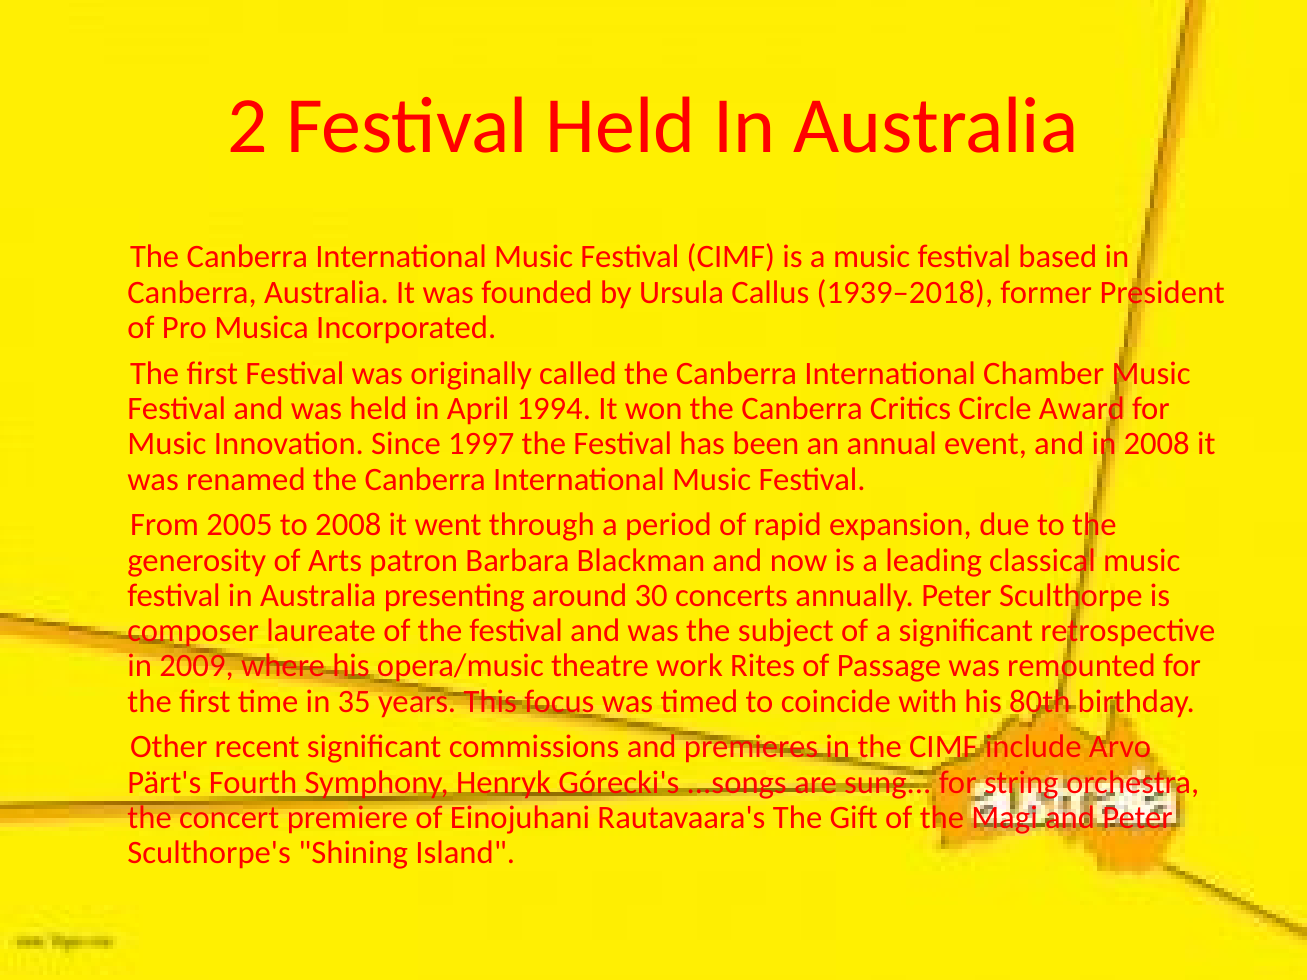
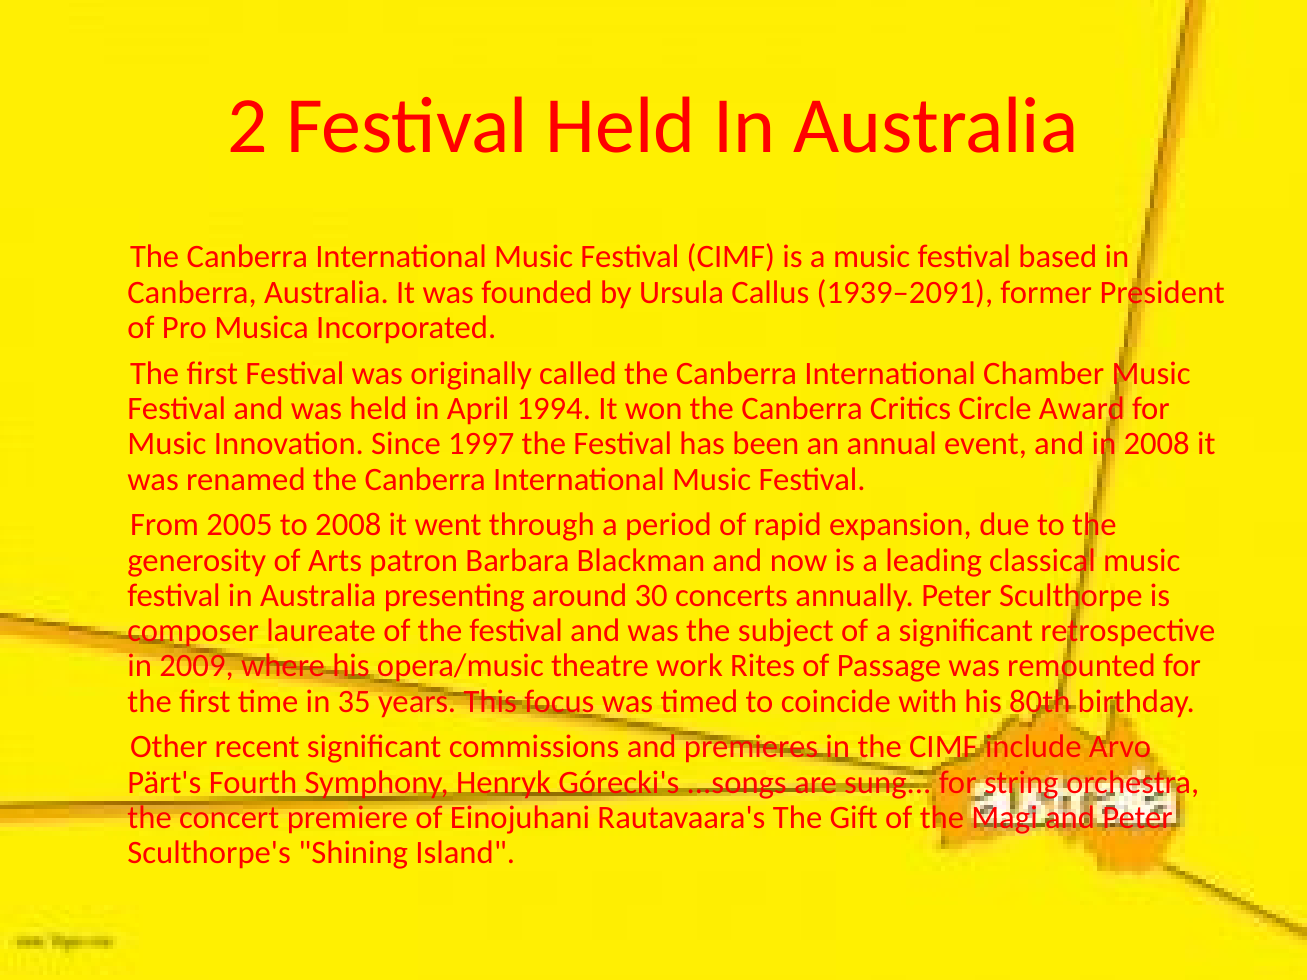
1939–2018: 1939–2018 -> 1939–2091 (905, 292)
